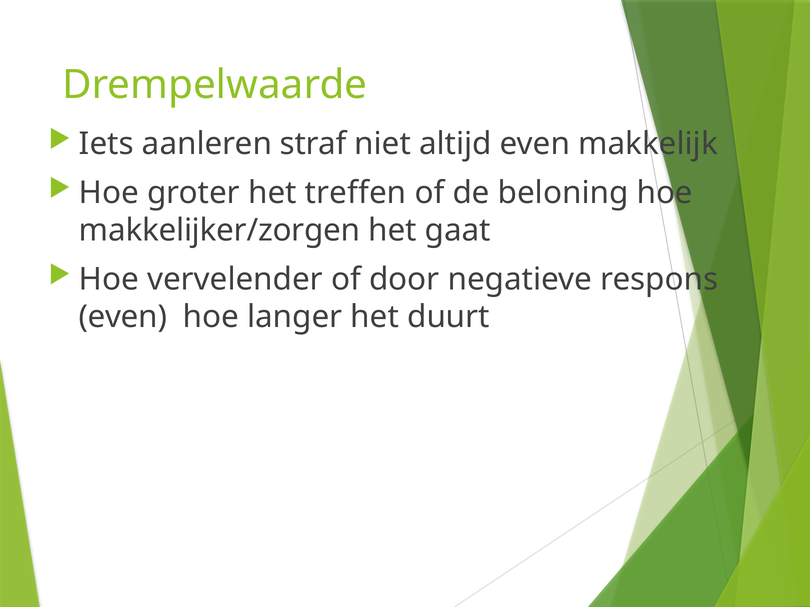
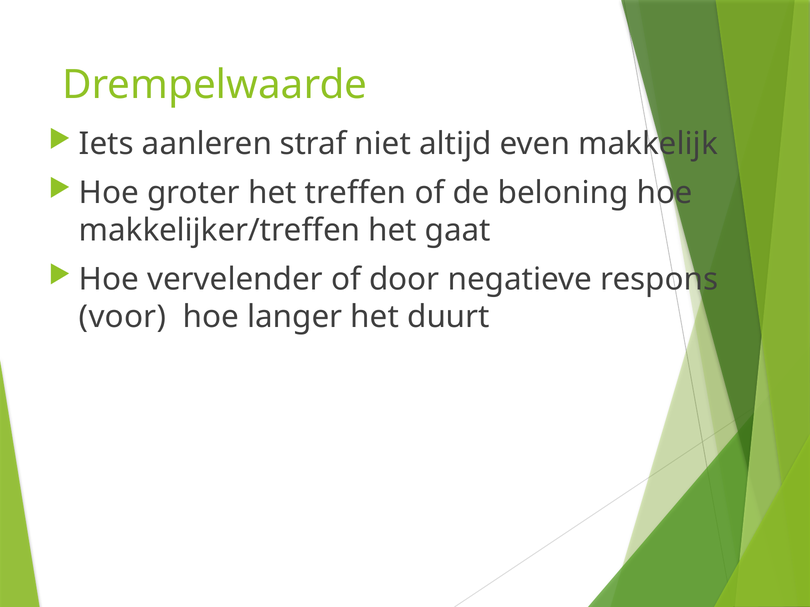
makkelijker/zorgen: makkelijker/zorgen -> makkelijker/treffen (220, 231)
even: even -> voor (123, 317)
